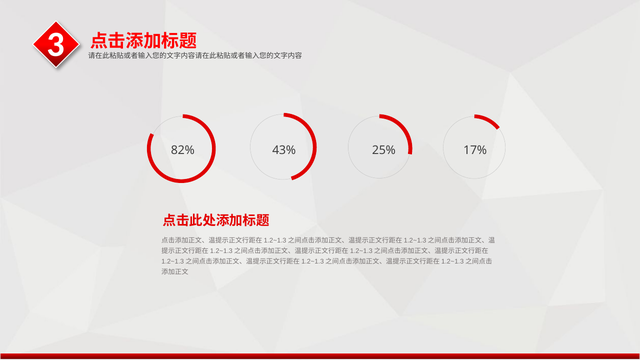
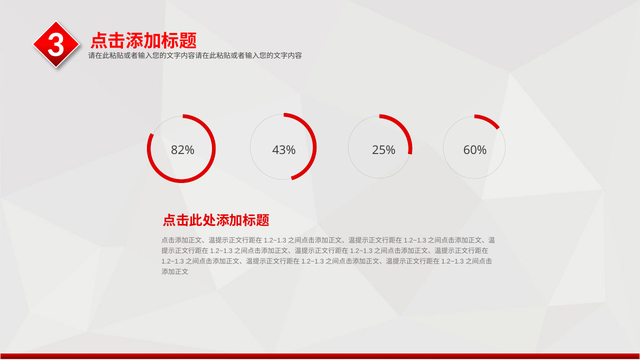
17%: 17% -> 60% (475, 150)
